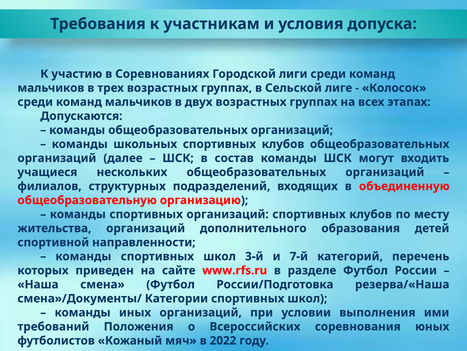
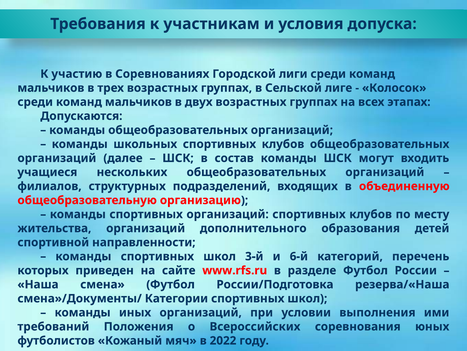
7-й: 7-й -> 6-й (299, 256)
